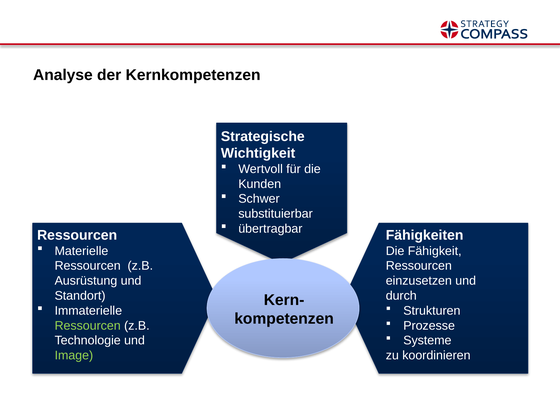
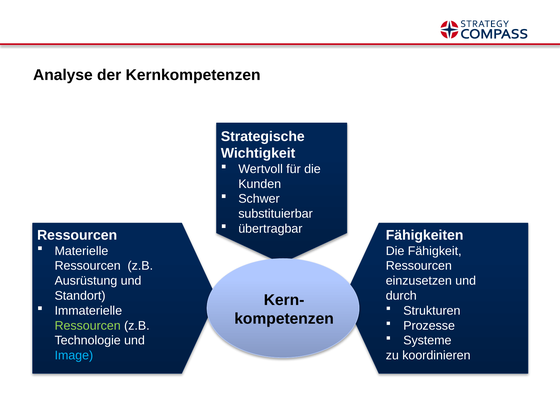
Image colour: light green -> light blue (74, 355)
